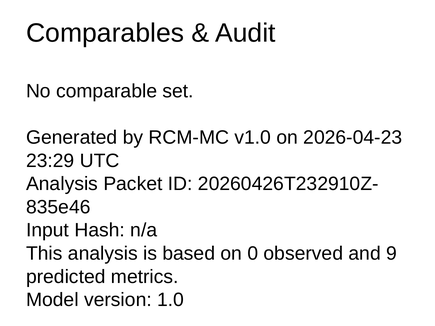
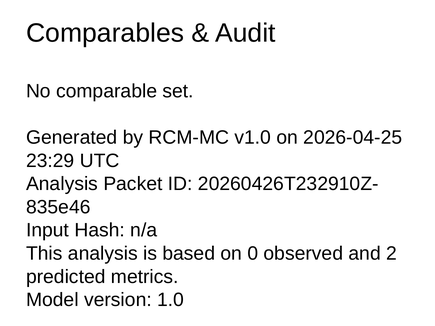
2026-04-23: 2026-04-23 -> 2026-04-25 (353, 138)
9: 9 -> 2 (392, 254)
